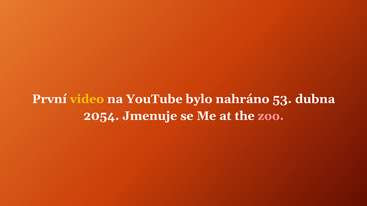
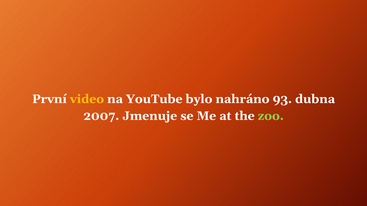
53: 53 -> 93 (282, 99)
2054: 2054 -> 2007 (101, 116)
zoo colour: pink -> light green (271, 116)
